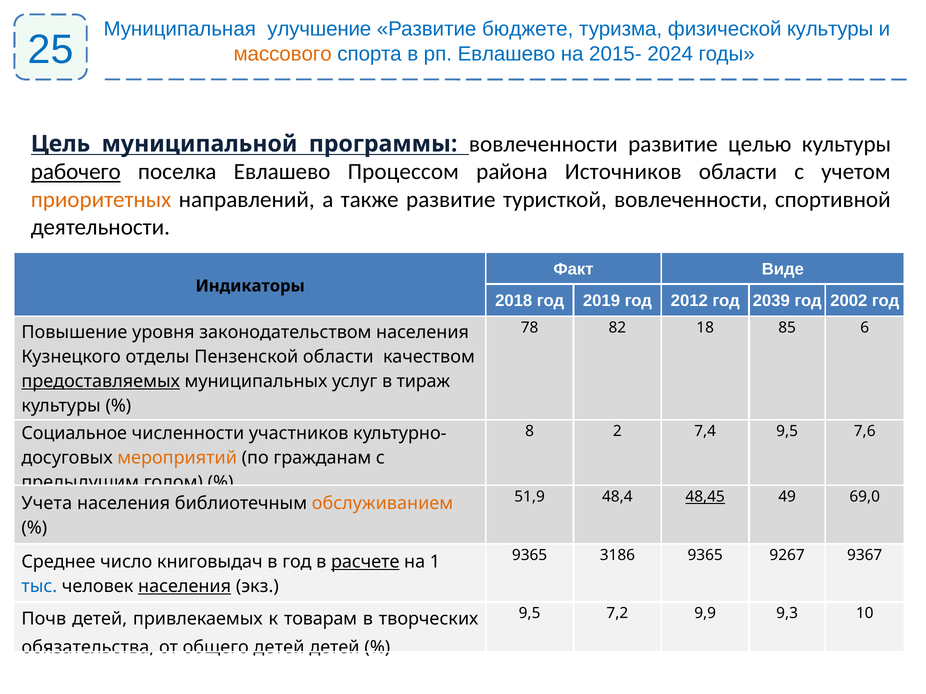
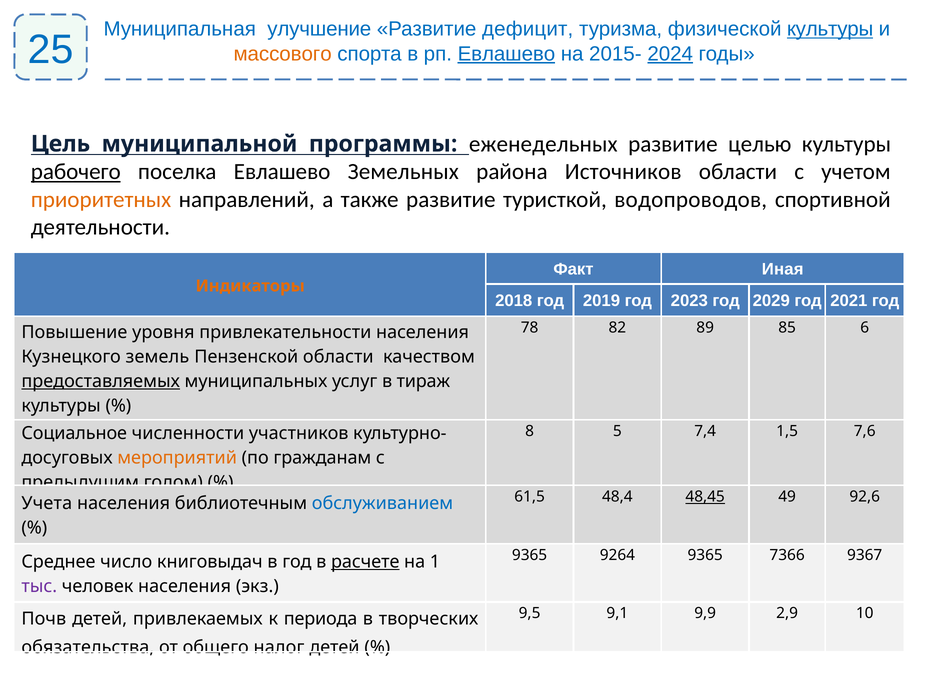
бюджете: бюджете -> дефицит (528, 29)
культуры underline: none -> present (830, 29)
Евлашево underline: none -> present (506, 54)
2024 underline: none -> present (670, 54)
программы вовлеченности: вовлеченности -> еженедельных (543, 144)
Процессом: Процессом -> Земельных (403, 172)
туристкой вовлеченности: вовлеченности -> водопроводов (691, 200)
Виде: Виде -> Иная (783, 269)
Индикаторы colour: black -> orange (250, 286)
2012: 2012 -> 2023 (689, 301)
2039: 2039 -> 2029 (771, 301)
2002: 2002 -> 2021 (849, 301)
18: 18 -> 89 (705, 328)
законодательством: законодательством -> привлекательности (285, 333)
отделы: отделы -> земель (157, 357)
2: 2 -> 5 (617, 432)
7,4 9,5: 9,5 -> 1,5 (787, 432)
51,9: 51,9 -> 61,5 (530, 497)
69,0: 69,0 -> 92,6 (865, 497)
обслуживанием colour: orange -> blue (382, 504)
3186: 3186 -> 9264 (617, 556)
9267: 9267 -> 7366 (787, 556)
тыс colour: blue -> purple (39, 587)
населения underline: present -> none (185, 587)
7,2: 7,2 -> 9,1 (617, 614)
9,3: 9,3 -> 2,9 (787, 614)
товарам: товарам -> периода (321, 619)
общего детей: детей -> налог (279, 648)
